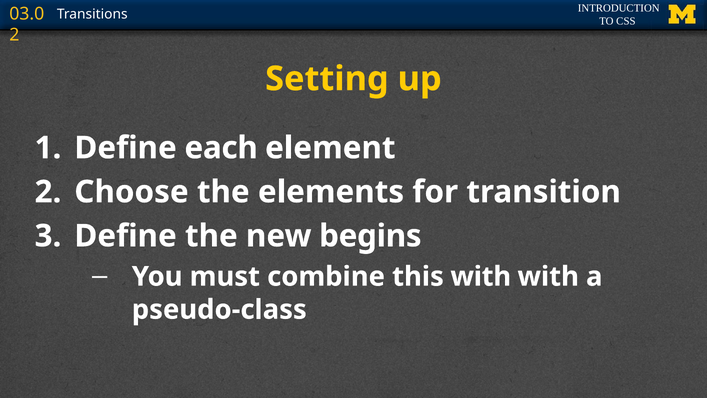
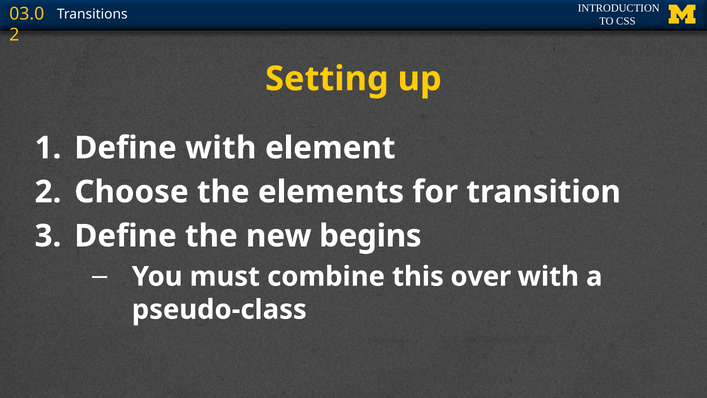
Define each: each -> with (221, 148)
this with: with -> over (481, 276)
